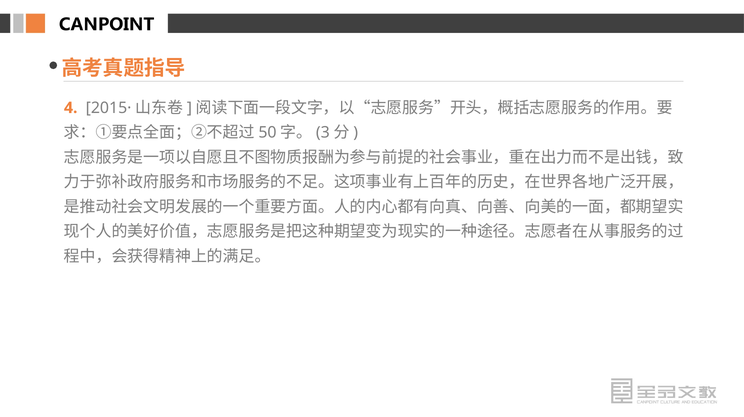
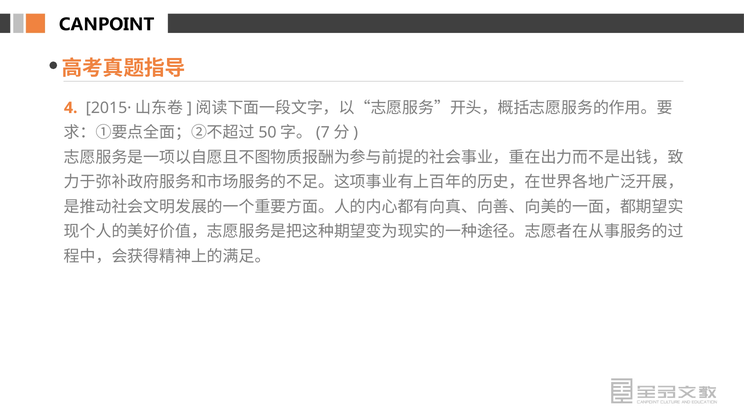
3: 3 -> 7 (323, 133)
